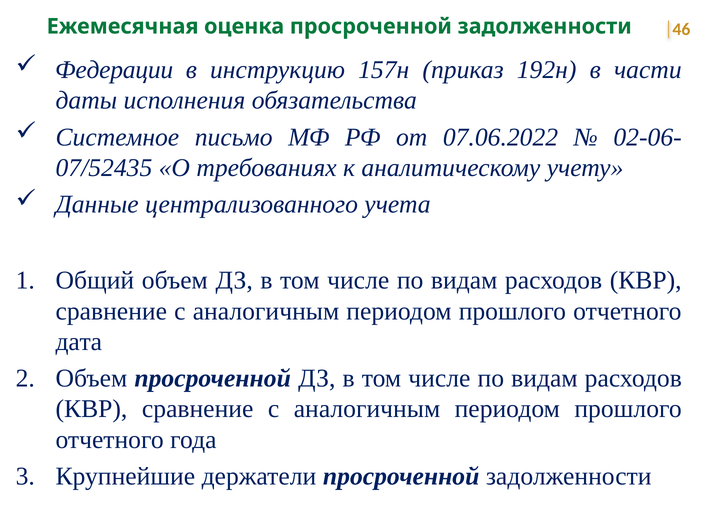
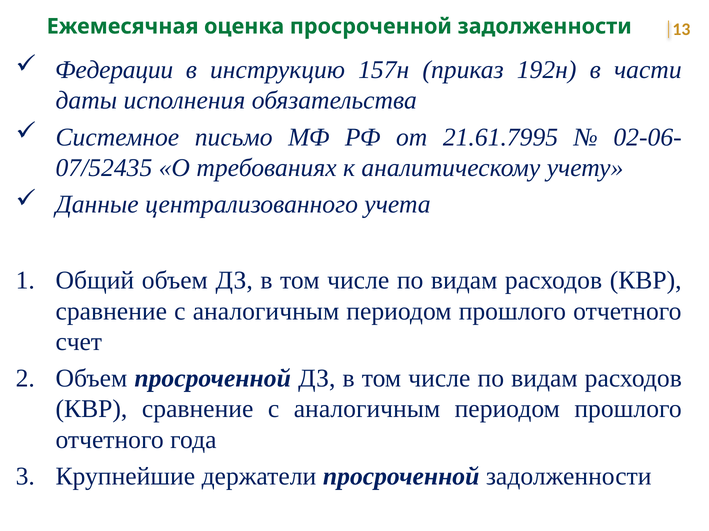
46: 46 -> 13 (681, 29)
07.06.2022: 07.06.2022 -> 21.61.7995 (501, 137)
дата: дата -> счет (79, 342)
